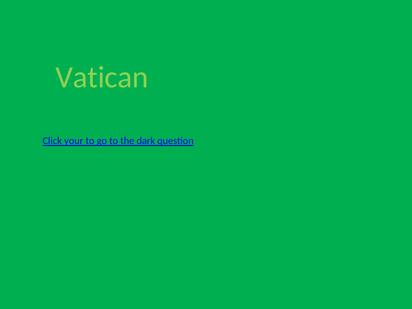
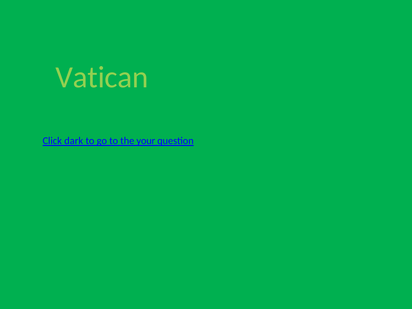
your: your -> dark (74, 141)
dark: dark -> your (146, 141)
